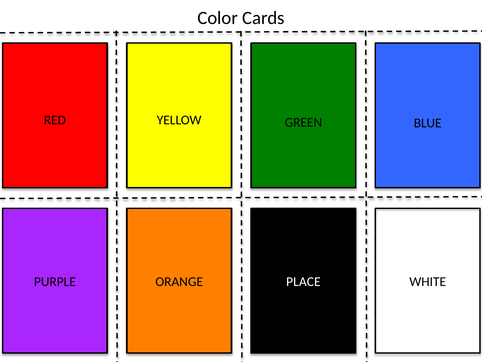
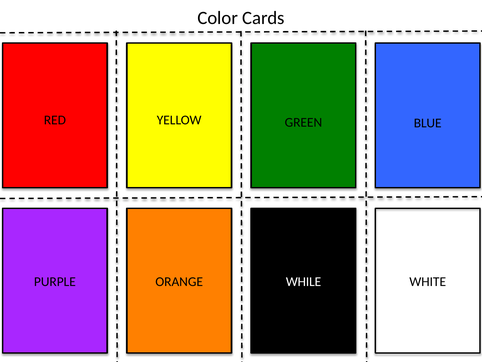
PLACE: PLACE -> WHILE (304, 281)
